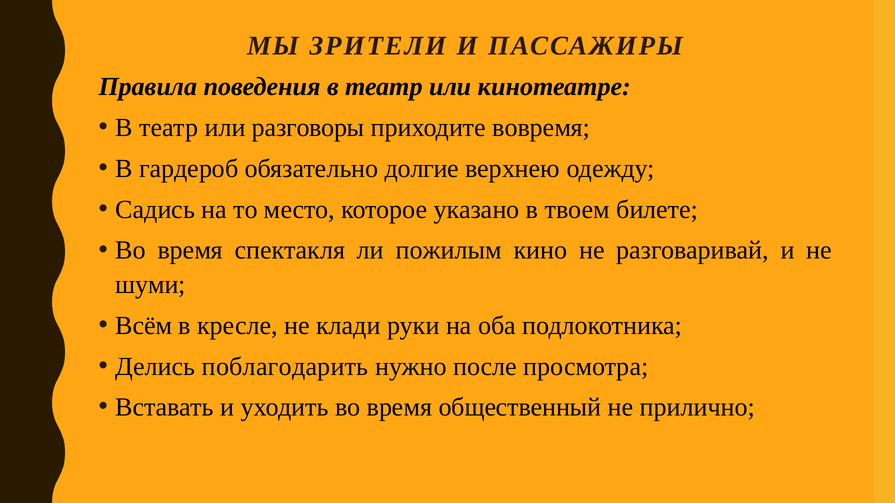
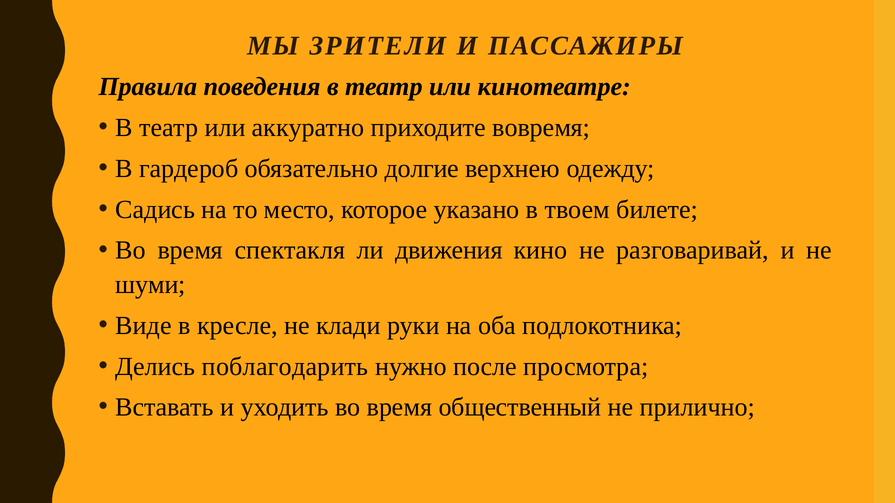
разговоры: разговоры -> аккуратно (308, 128)
пожилым: пожилым -> движения (449, 251)
Всём: Всём -> Виде (144, 326)
